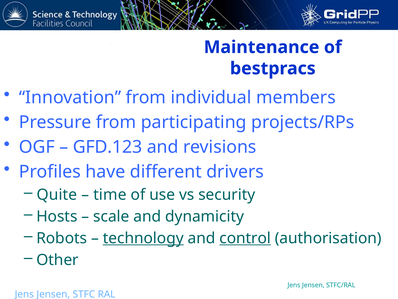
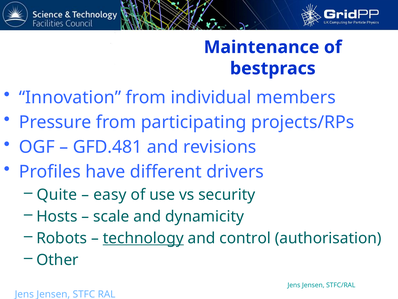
GFD.123: GFD.123 -> GFD.481 (108, 147)
time: time -> easy (110, 194)
control underline: present -> none (245, 238)
